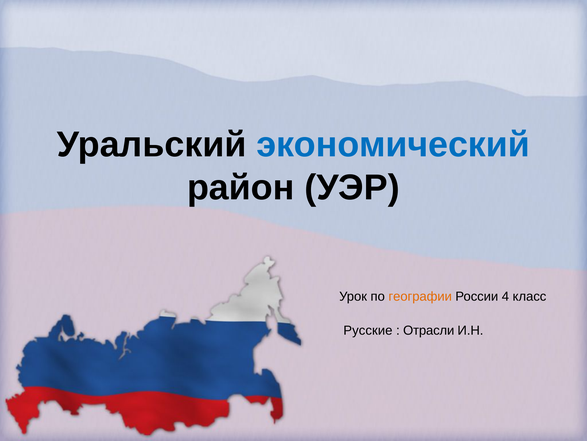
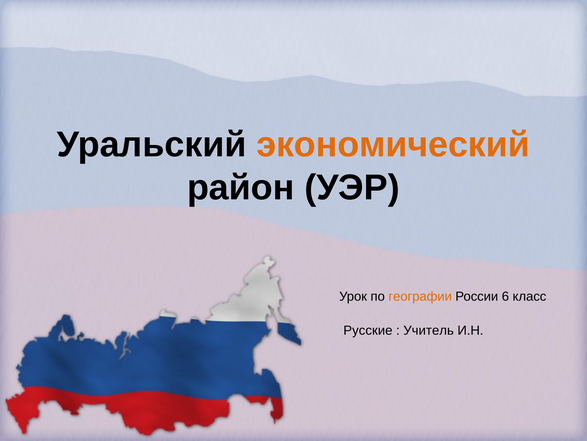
экономический colour: blue -> orange (393, 144)
4: 4 -> 6 (505, 296)
Отрасли: Отрасли -> Учитель (429, 330)
